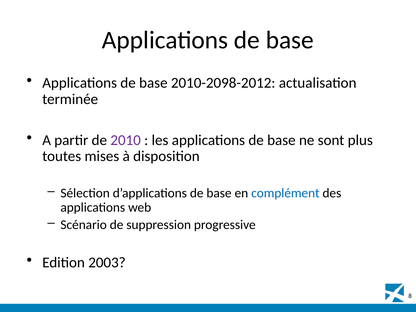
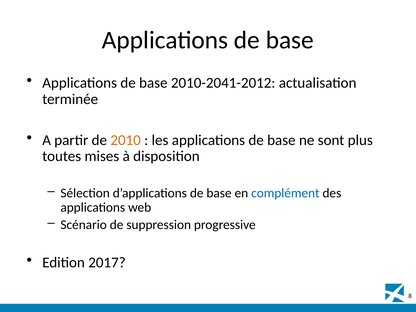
2010-2098-2012: 2010-2098-2012 -> 2010-2041-2012 (223, 83)
2010 colour: purple -> orange (126, 140)
2003: 2003 -> 2017 (107, 262)
